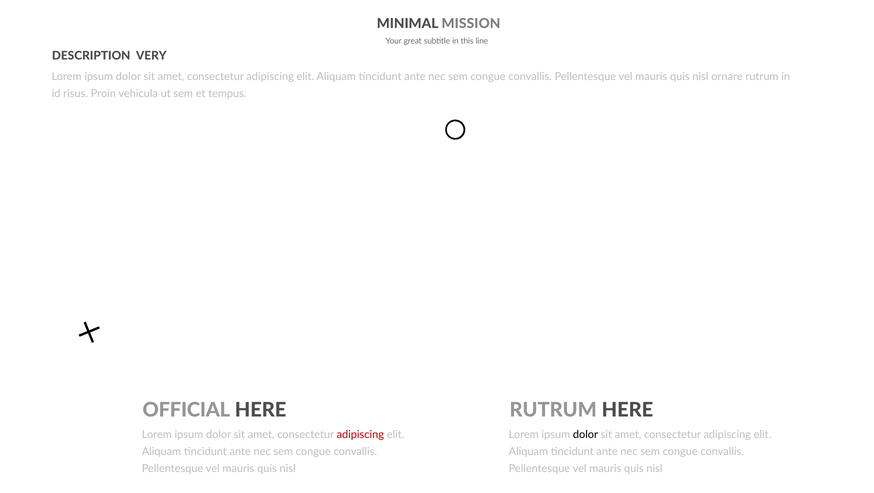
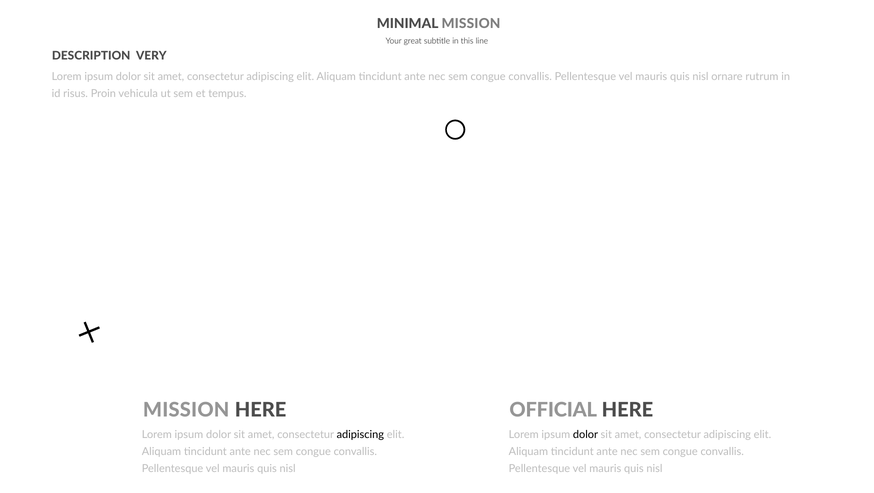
OFFICIAL: OFFICIAL -> MISSION (186, 410)
RUTRUM: RUTRUM -> OFFICIAL (553, 410)
adipiscing colour: red -> black (360, 435)
